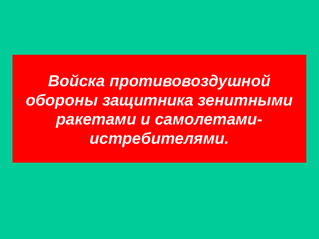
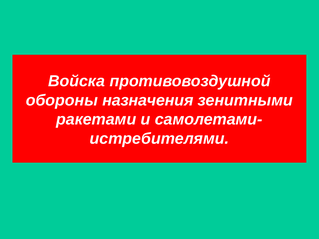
защитника: защитника -> назначения (148, 100)
